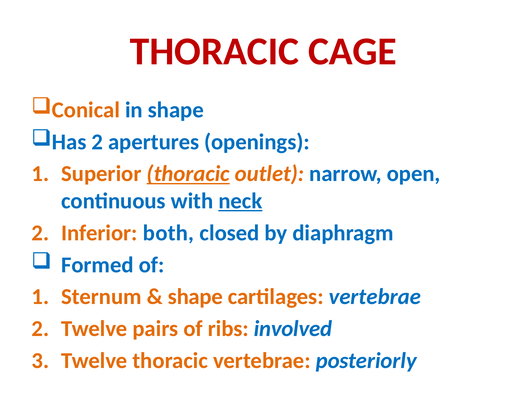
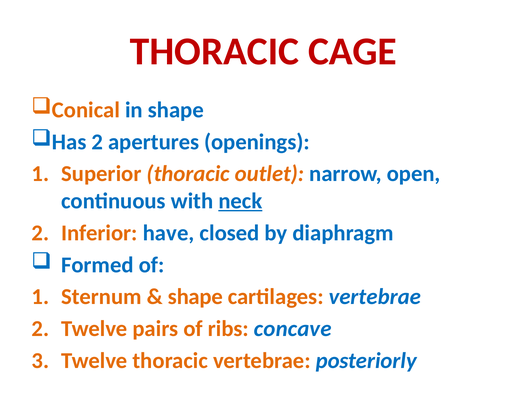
thoracic underline: present -> none (188, 174)
both: both -> have (169, 233)
involved: involved -> concave (293, 329)
